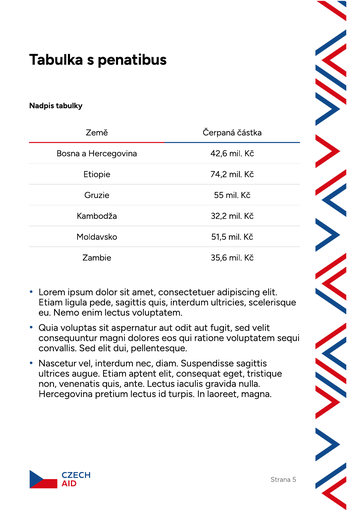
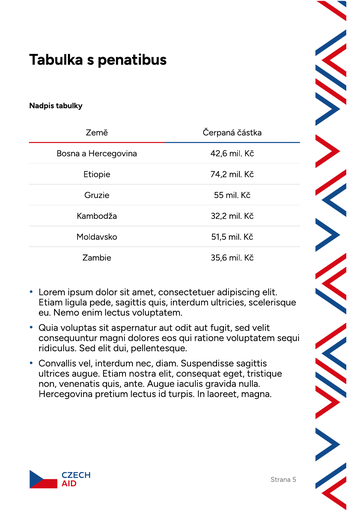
convallis: convallis -> ridiculus (58, 348)
Nascetur: Nascetur -> Convallis (57, 363)
aptent: aptent -> nostra (143, 373)
ante Lectus: Lectus -> Augue (161, 384)
